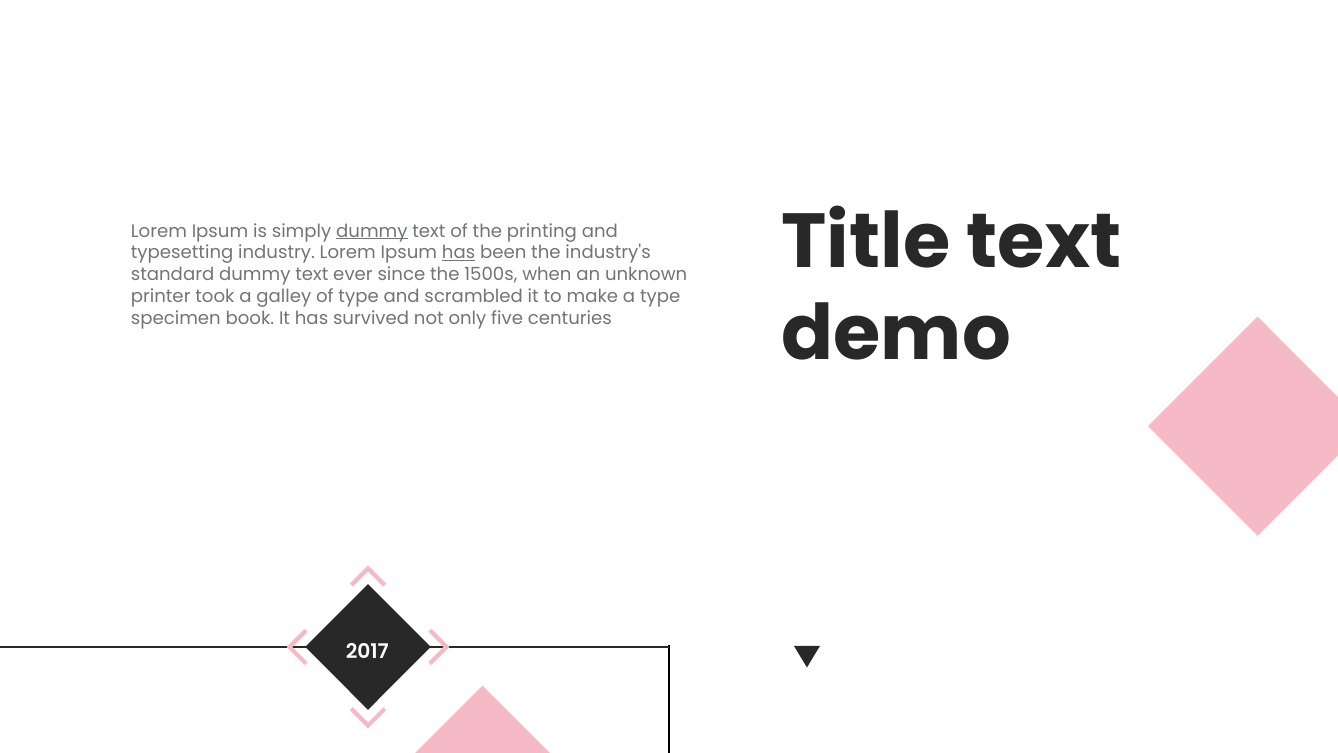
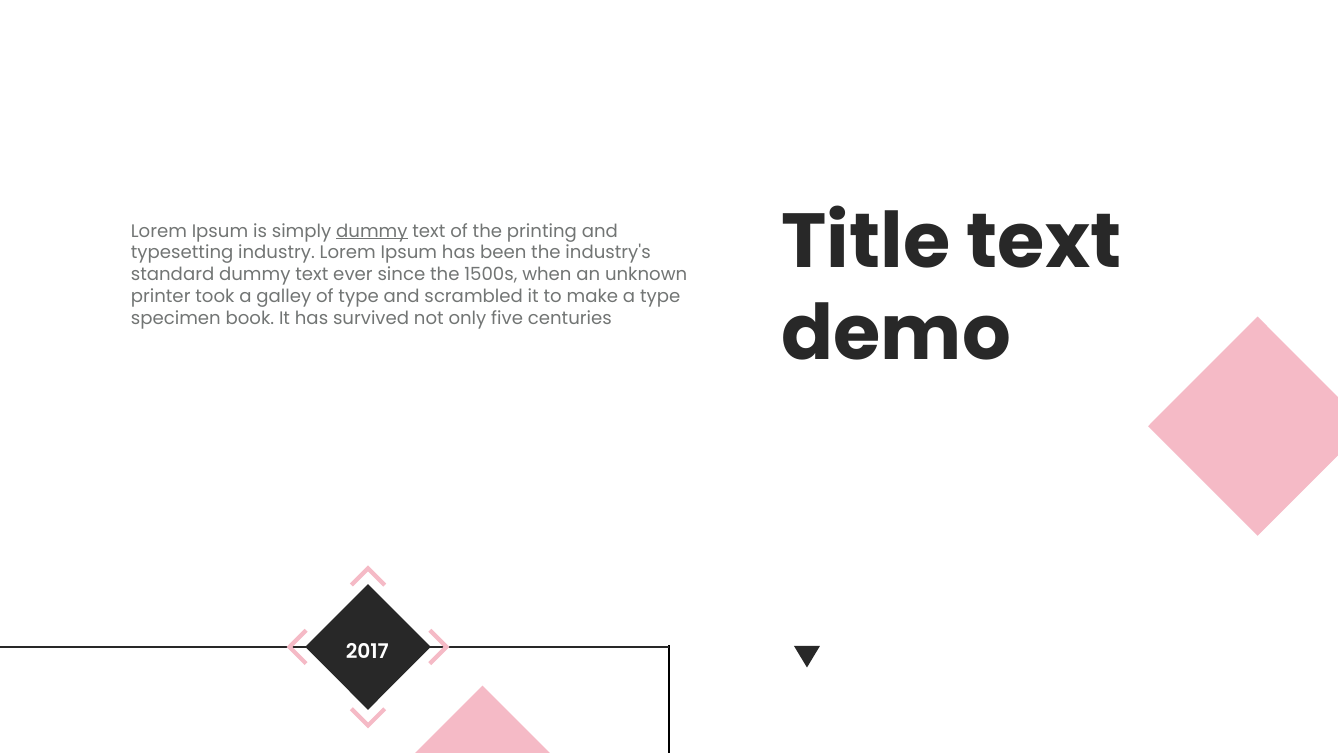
has underline: present -> none (459, 253)
